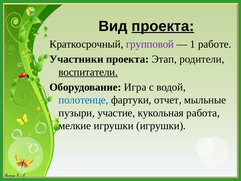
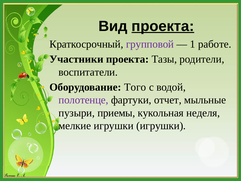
Этап: Этап -> Тазы (164, 59)
воспитатели underline: present -> none (88, 72)
Игра: Игра -> Того (135, 87)
полотенце colour: blue -> purple (83, 100)
участие: участие -> приемы (116, 113)
работа: работа -> неделя (203, 113)
